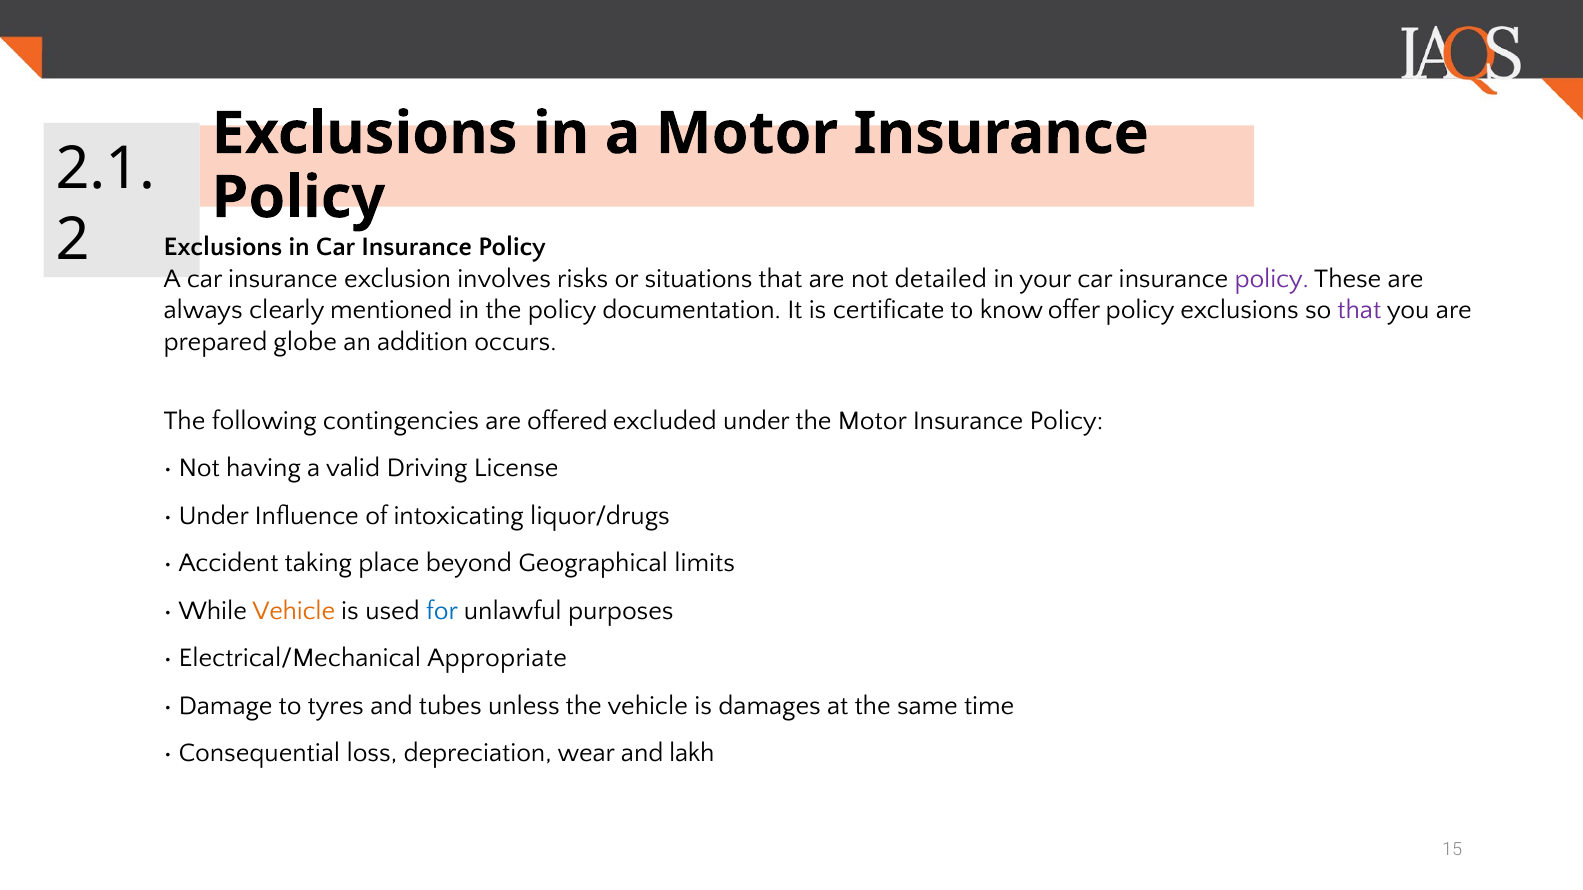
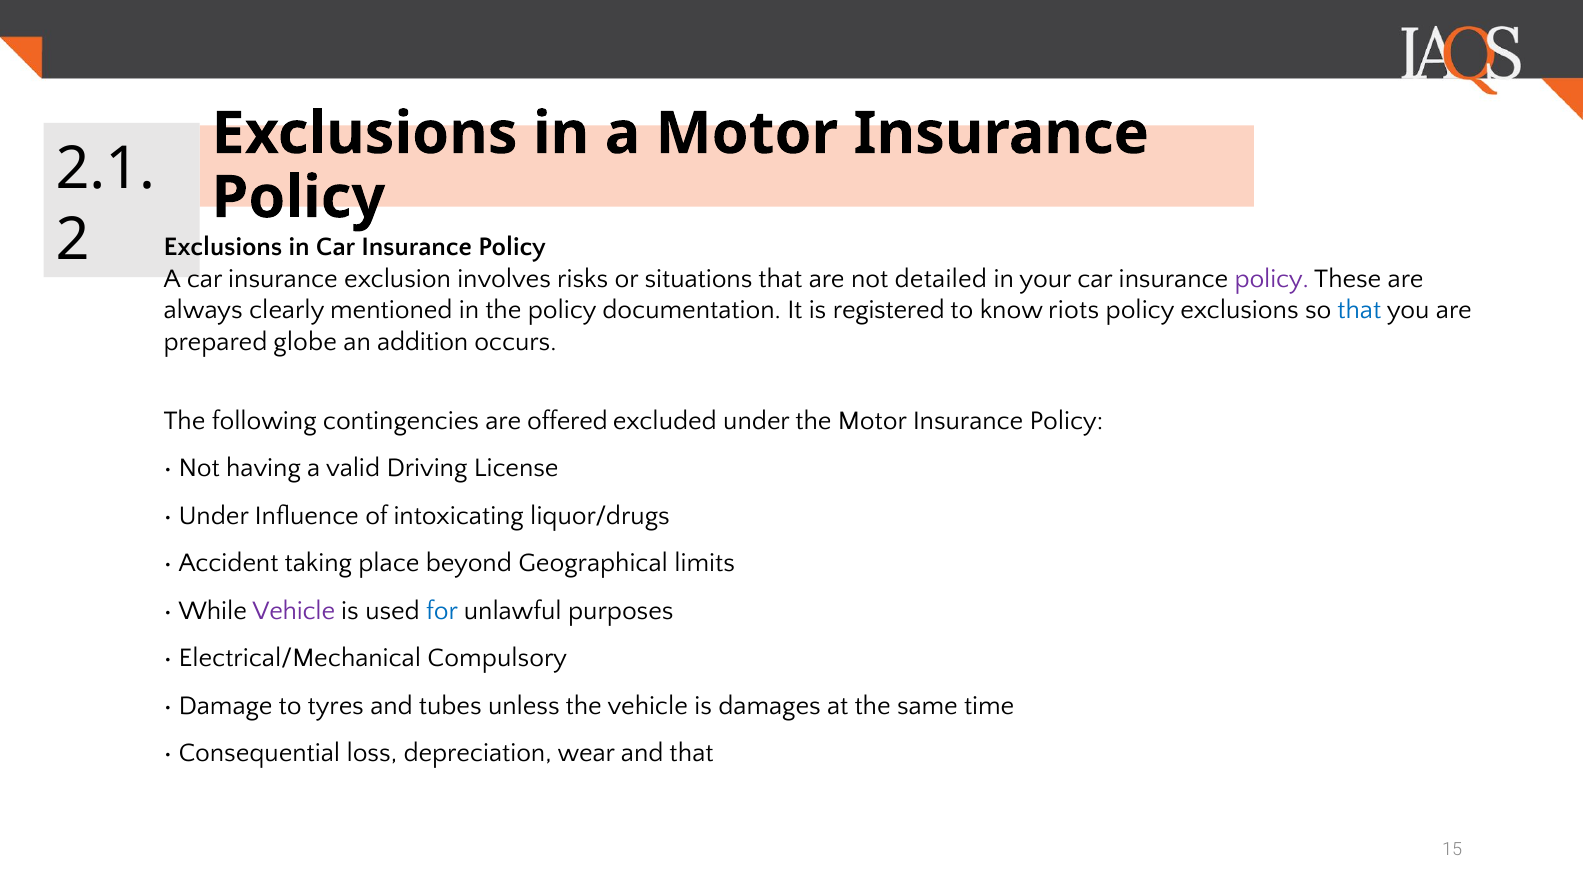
certificate: certificate -> registered (889, 310)
offer: offer -> riots (1074, 310)
that colour: purple -> blue (1359, 310)
Vehicle colour: orange -> purple (294, 611)
Appropriate: Appropriate -> Compulsory (497, 658)
and lakh: lakh -> that (692, 753)
